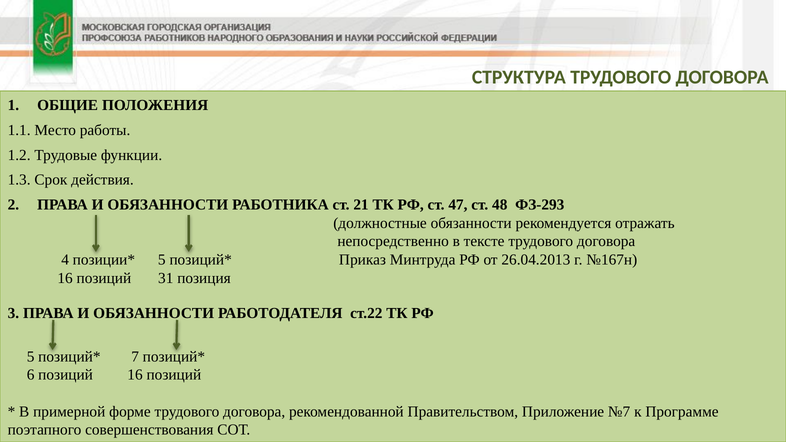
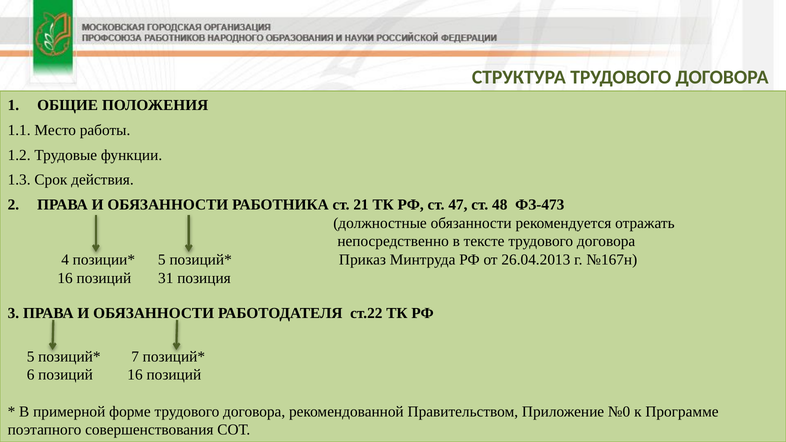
ФЗ-293: ФЗ-293 -> ФЗ-473 (540, 205)
№7: №7 -> №0 (619, 412)
